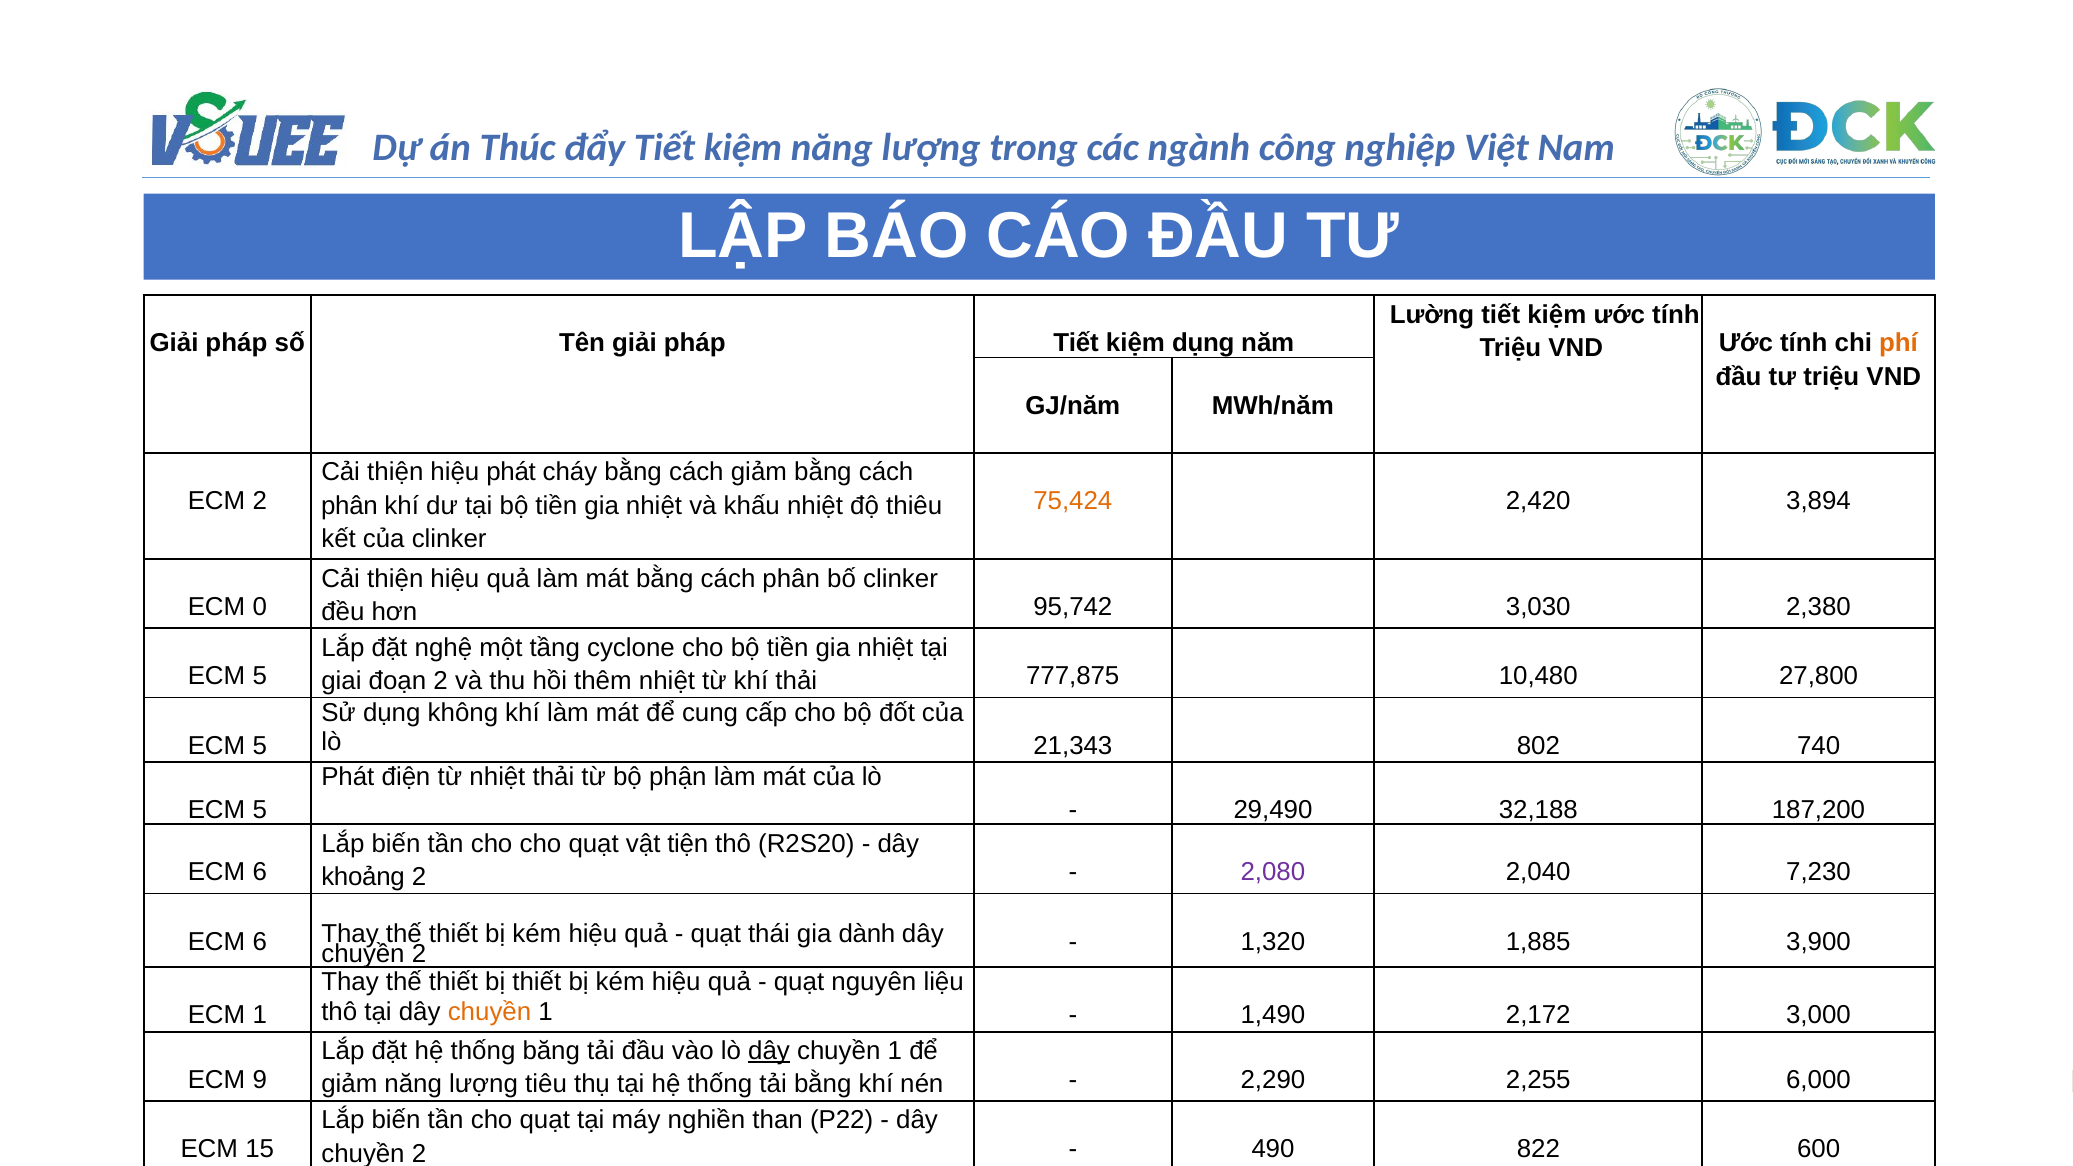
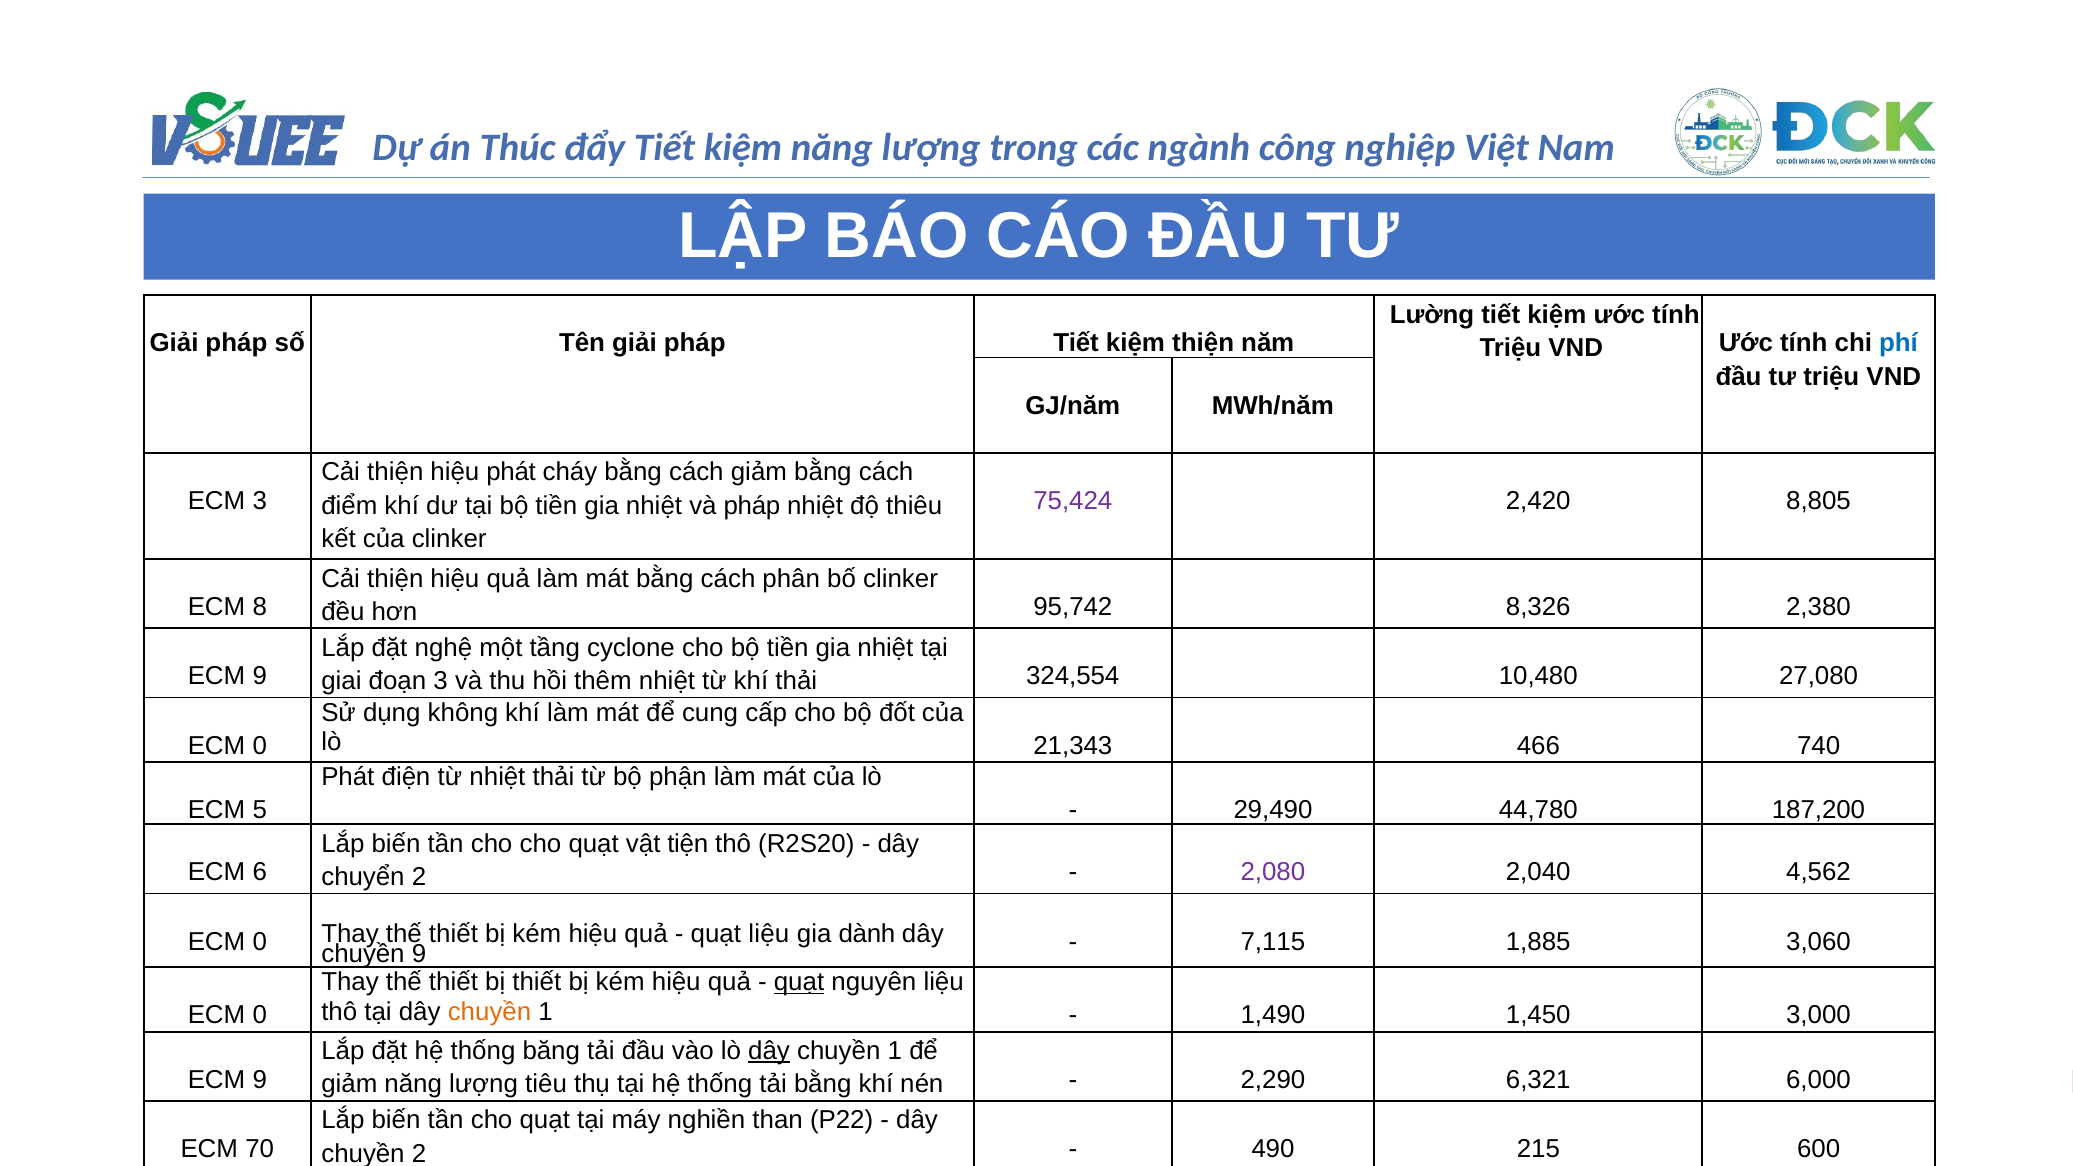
kiệm dụng: dụng -> thiện (1203, 343)
phí colour: orange -> blue (1899, 343)
ECM 2: 2 -> 3 (260, 501)
75,424 colour: orange -> purple (1073, 501)
3,894: 3,894 -> 8,805 (1819, 501)
phân: phân -> điểm (349, 506)
và khấu: khấu -> pháp (752, 506)
0: 0 -> 8 (260, 607)
3,030: 3,030 -> 8,326 (1538, 607)
5: 5 -> 9 (260, 676)
đoạn 2: 2 -> 3 (441, 681)
777,875: 777,875 -> 324,554 (1073, 676)
27,800: 27,800 -> 27,080 (1819, 676)
802: 802 -> 466 (1538, 746)
5: 5 -> 0 (260, 746)
32,188: 32,188 -> 44,780 (1538, 810)
khoảng: khoảng -> chuyển (363, 877)
7,230: 7,230 -> 4,562 (1819, 872)
6: 6 -> 0 (260, 942)
quạt thái: thái -> liệu (769, 934)
2: 2 -> 9 (419, 954)
1,320: 1,320 -> 7,115 (1273, 942)
3,900: 3,900 -> 3,060 (1819, 942)
quạt underline: none -> present (799, 982)
2,172: 2,172 -> 1,450 (1538, 1015)
1: 1 -> 0 (260, 1015)
2,255: 2,255 -> 6,321 (1538, 1080)
15: 15 -> 70 (260, 1149)
822: 822 -> 215 (1538, 1149)
